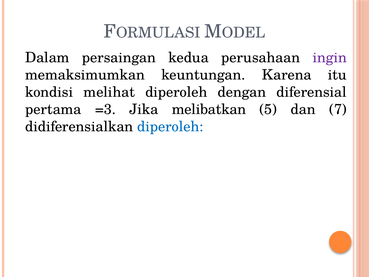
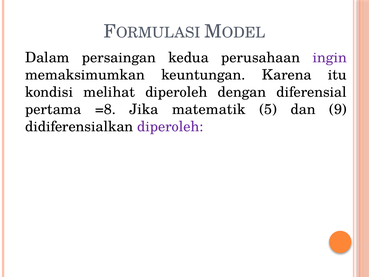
=3: =3 -> =8 (105, 109)
melibatkan: melibatkan -> matematik (209, 109)
7: 7 -> 9 (338, 109)
diperoleh colour: blue -> purple (170, 126)
